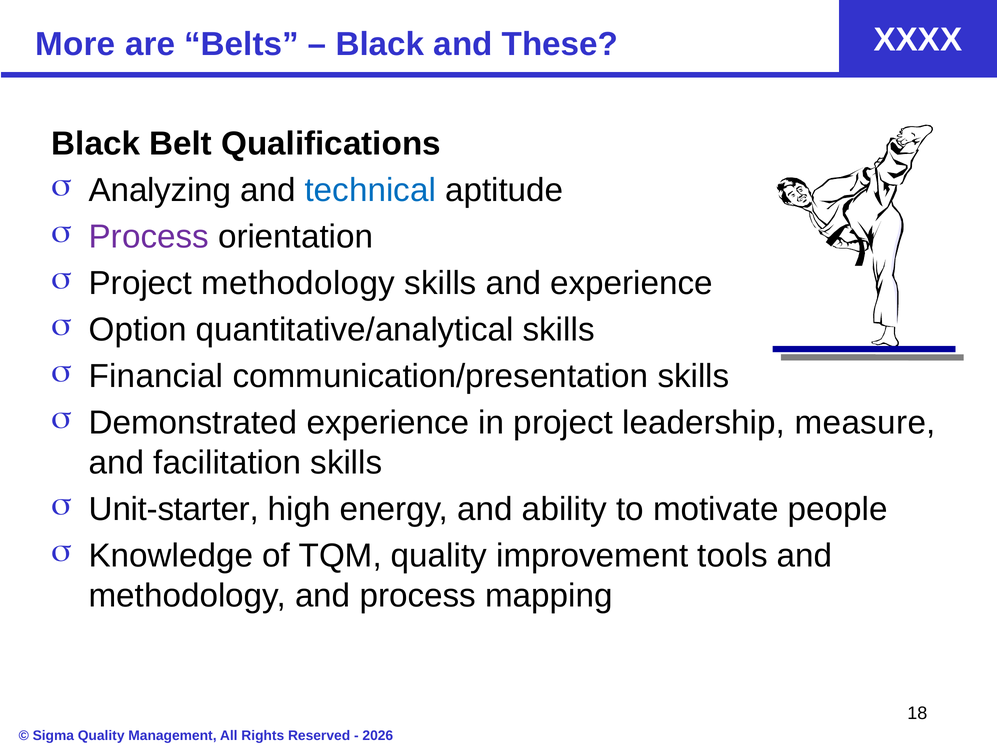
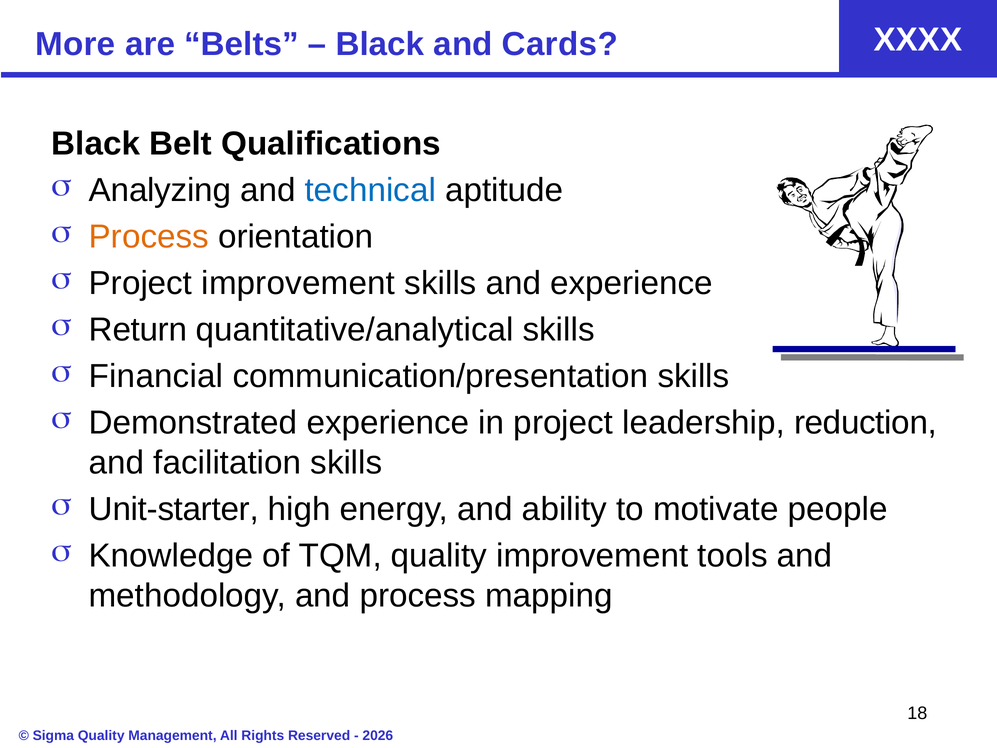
These: These -> Cards (560, 44)
Process colour: purple -> orange (149, 237)
Project methodology: methodology -> improvement (298, 283)
Option: Option -> Return (138, 330)
measure: measure -> reduction (865, 423)
